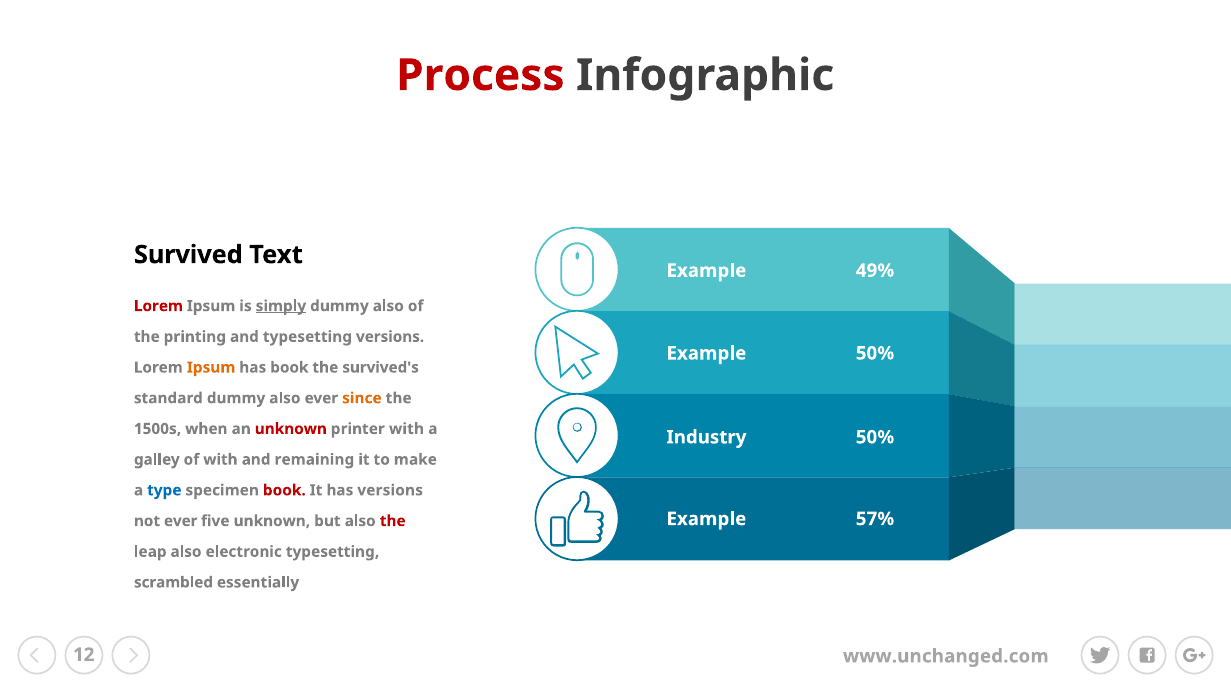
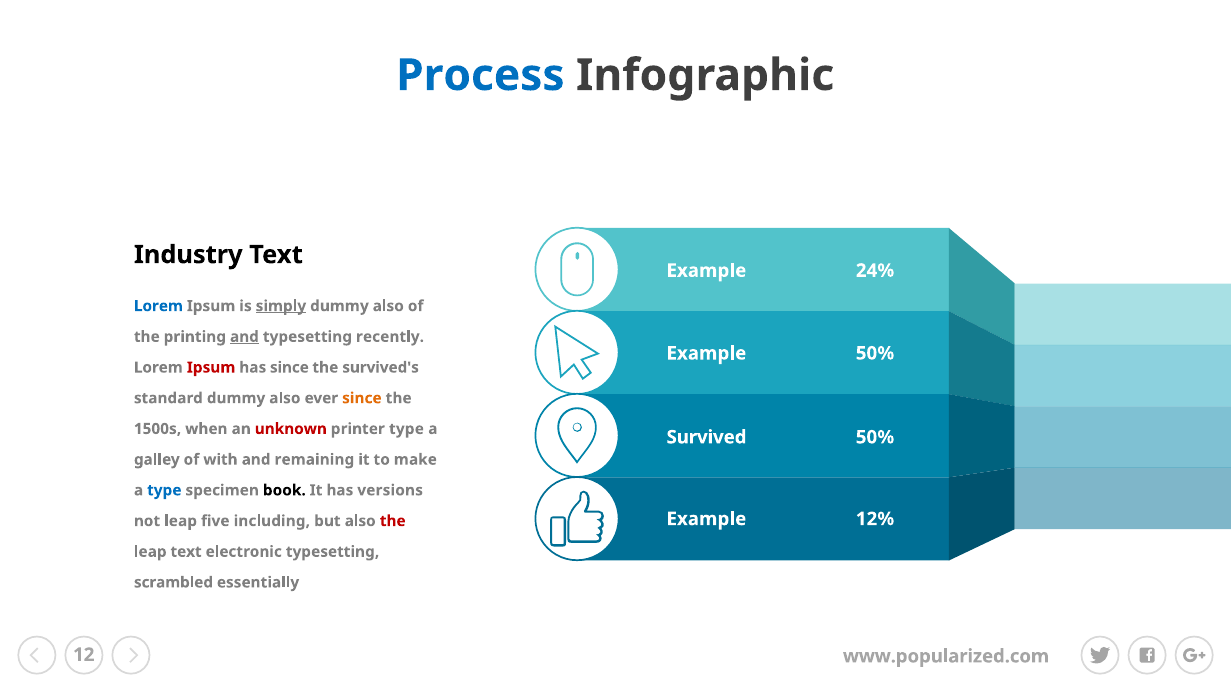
Process colour: red -> blue (480, 75)
Survived: Survived -> Industry (188, 255)
49%: 49% -> 24% (875, 271)
Lorem colour: red -> blue (158, 306)
and underline: none -> present (244, 337)
typesetting versions: versions -> recently (390, 337)
Ipsum colour: orange -> red (211, 368)
has book: book -> since (289, 368)
printer with: with -> type (406, 429)
Industry: Industry -> Survived (706, 438)
book colour: red -> black (284, 491)
57%: 57% -> 12% (875, 519)
not ever: ever -> leap (181, 521)
five unknown: unknown -> including (272, 521)
leap also: also -> text (186, 552)
www.unchanged.com: www.unchanged.com -> www.popularized.com (946, 657)
